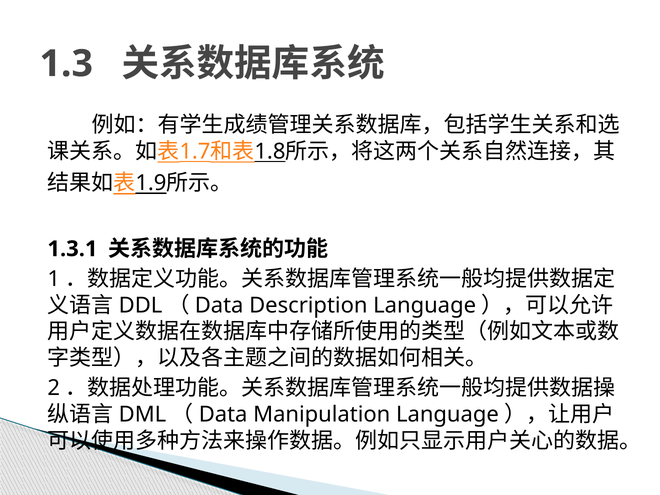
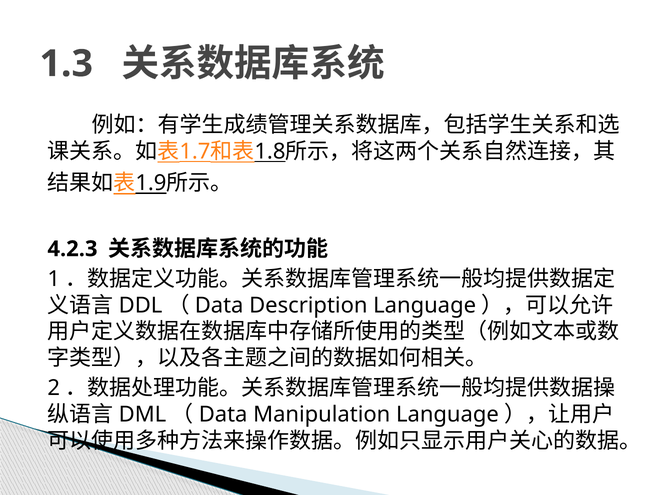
1.3.1: 1.3.1 -> 4.2.3 (72, 249)
